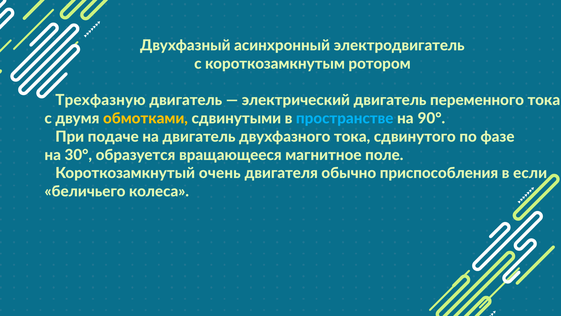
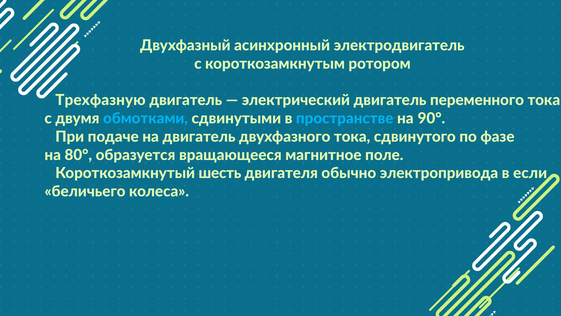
обмотками colour: yellow -> light blue (145, 118)
30°: 30° -> 80° (78, 155)
очень: очень -> шесть (220, 173)
приспособления: приспособления -> электропривода (439, 173)
